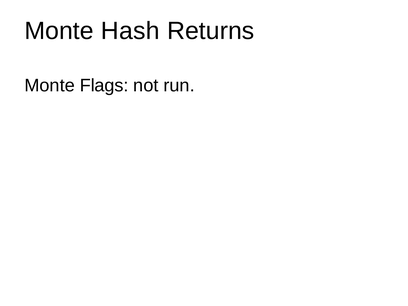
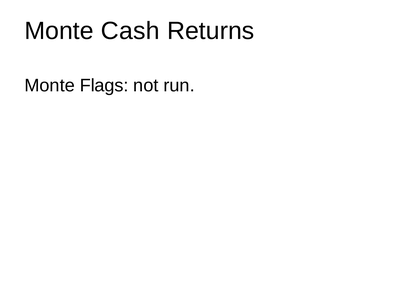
Hash: Hash -> Cash (130, 31)
